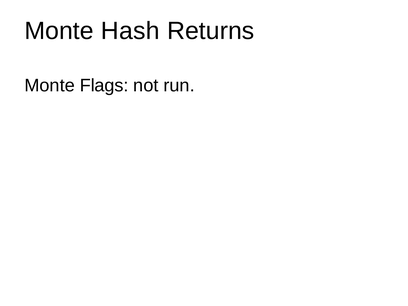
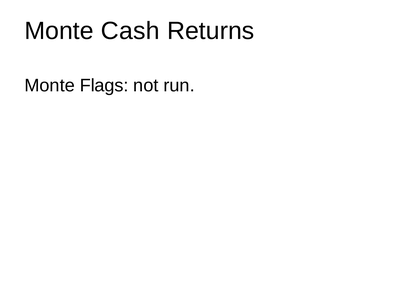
Hash: Hash -> Cash (130, 31)
